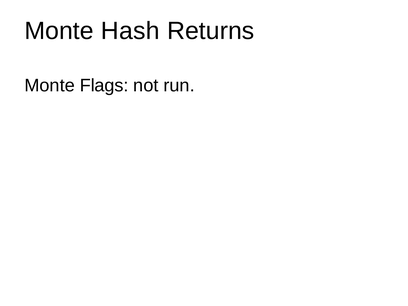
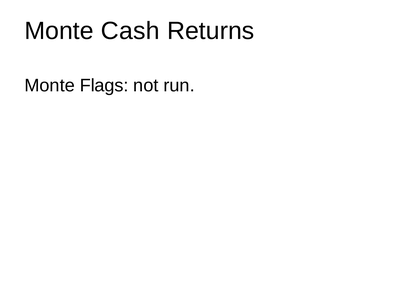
Hash: Hash -> Cash (130, 31)
